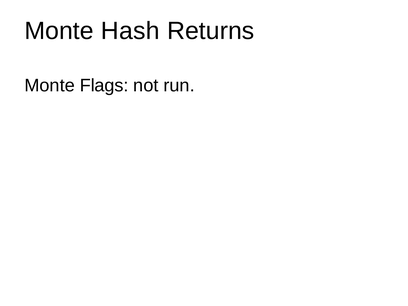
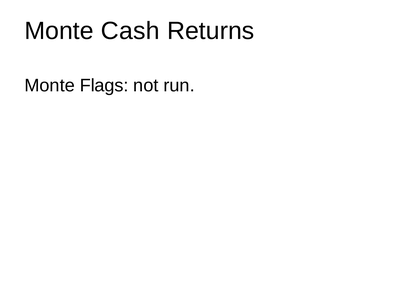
Hash: Hash -> Cash (130, 31)
